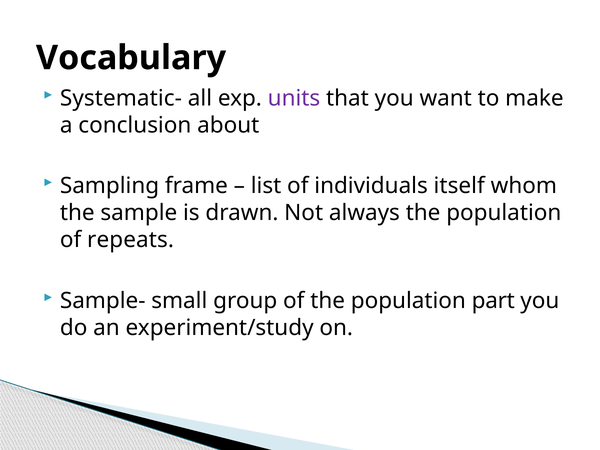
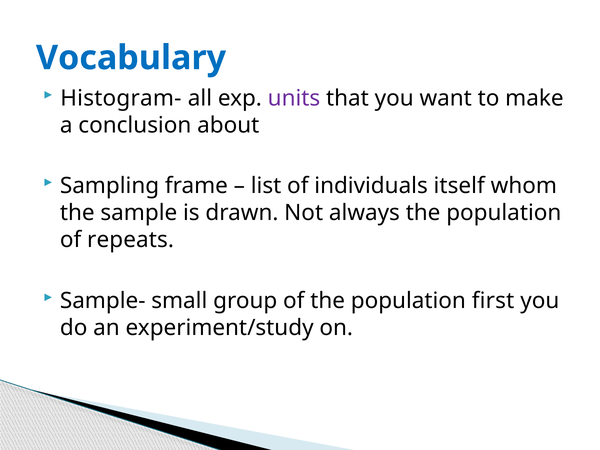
Vocabulary colour: black -> blue (131, 58)
Systematic-: Systematic- -> Histogram- (121, 98)
part: part -> first (493, 301)
